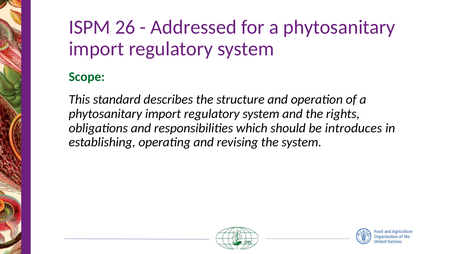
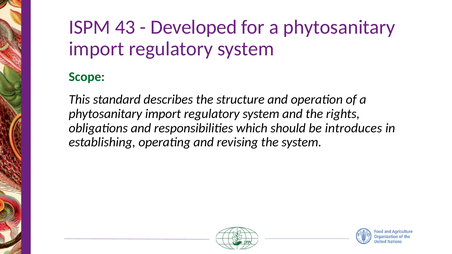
26: 26 -> 43 (125, 27)
Addressed: Addressed -> Developed (194, 27)
